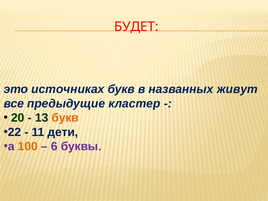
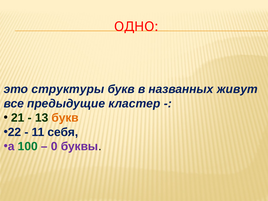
БУДЕТ: БУДЕТ -> ОДНО (136, 27)
источниках: источниках -> структуры (68, 89)
20: 20 -> 21 (18, 118)
дети: дети -> себя (63, 132)
100 colour: orange -> green (28, 146)
6: 6 -> 0 (54, 146)
